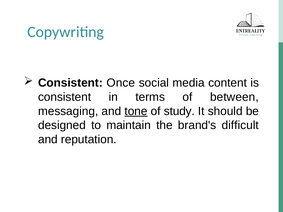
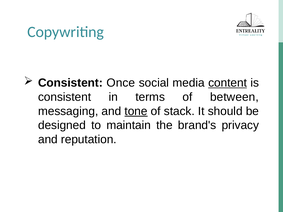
content underline: none -> present (228, 83)
study: study -> stack (179, 111)
difficult: difficult -> privacy (240, 125)
